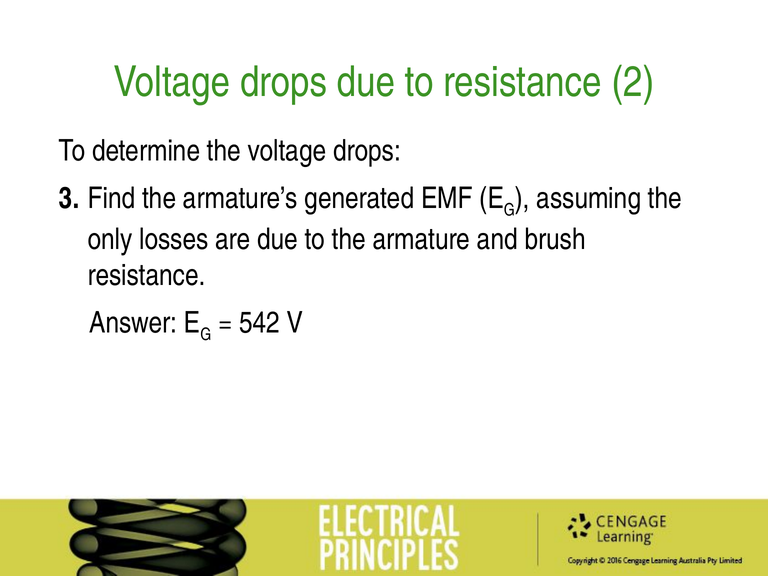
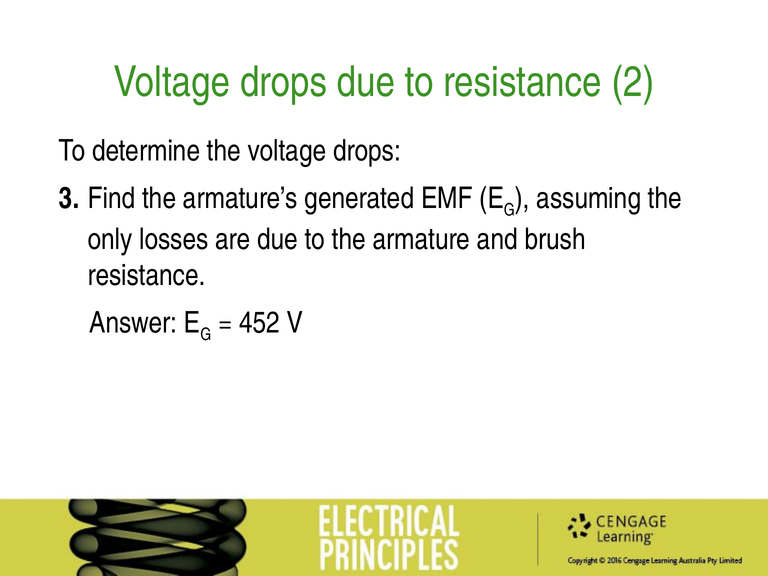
542: 542 -> 452 (260, 323)
